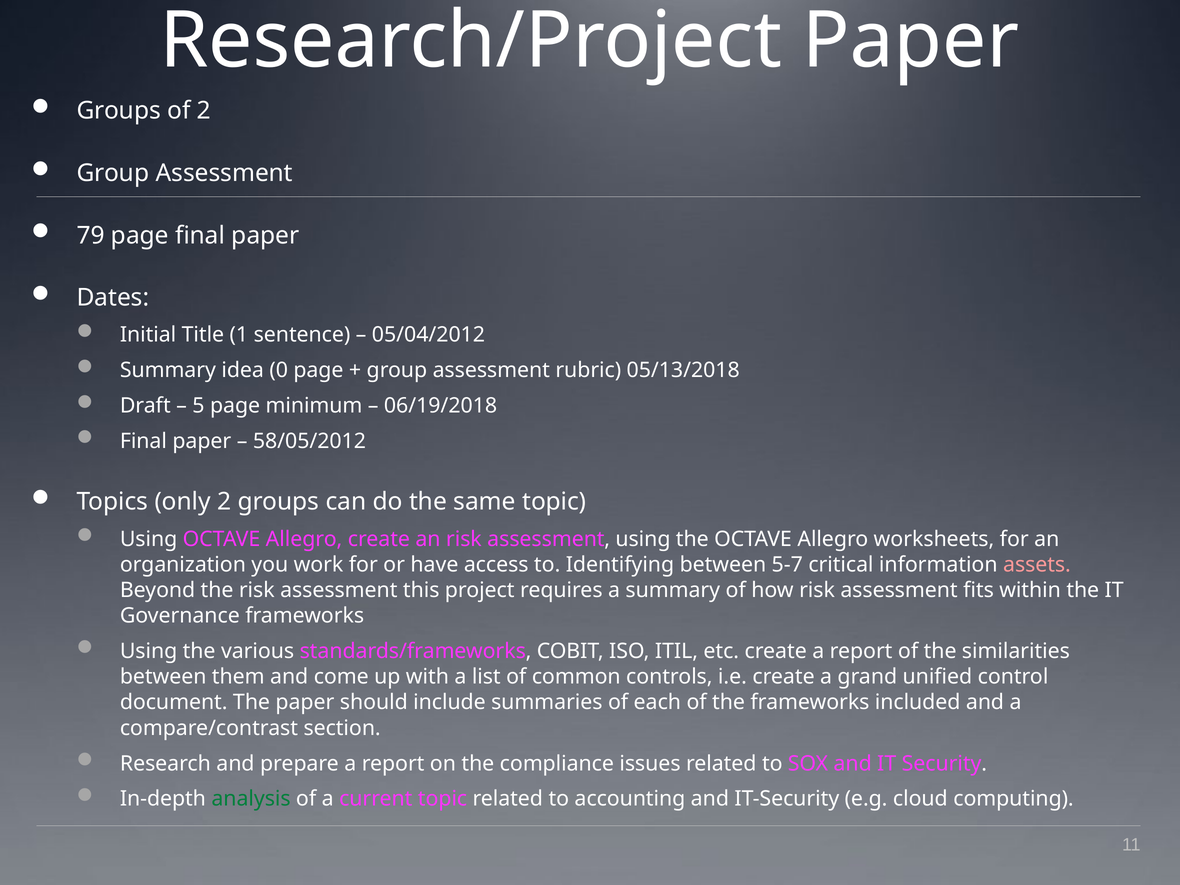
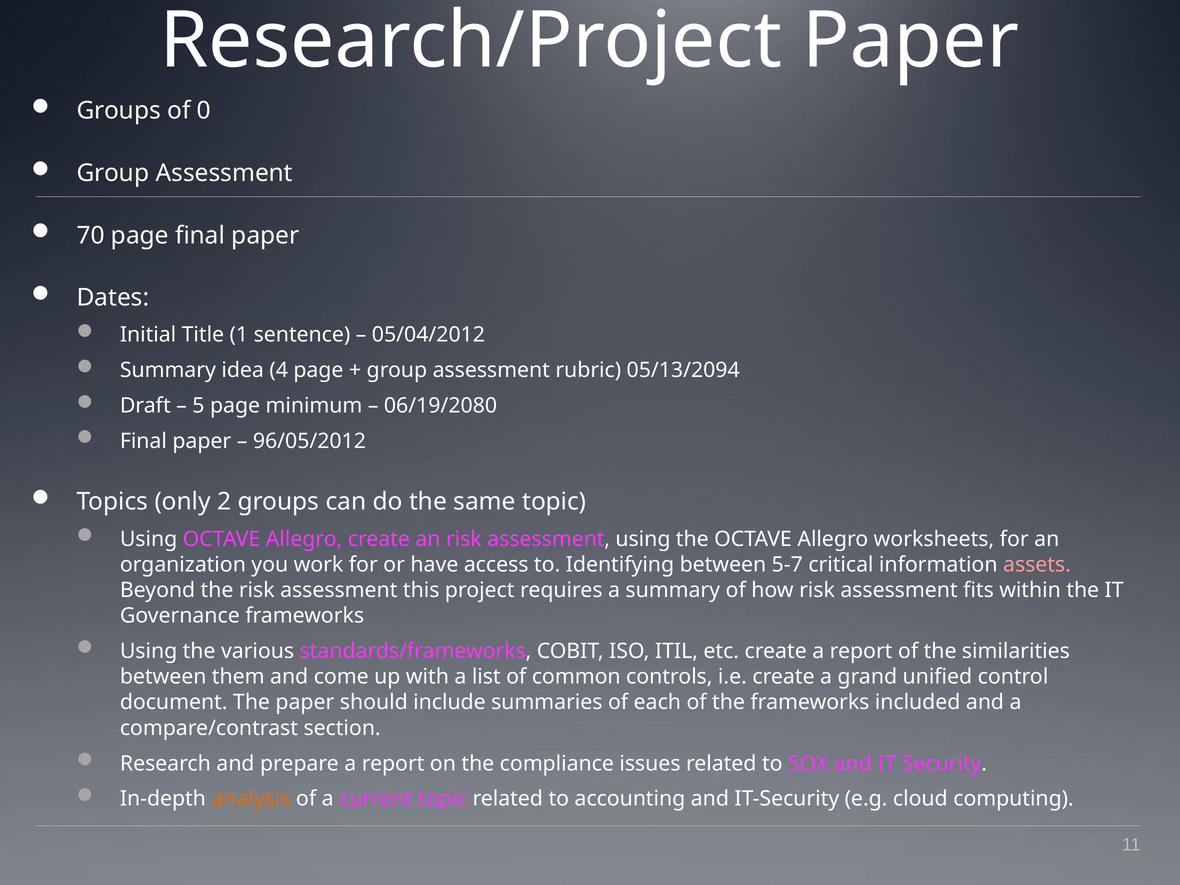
of 2: 2 -> 0 (204, 111)
79: 79 -> 70 (91, 235)
0: 0 -> 4 (279, 370)
05/13/2018: 05/13/2018 -> 05/13/2094 (683, 370)
06/19/2018: 06/19/2018 -> 06/19/2080 (441, 406)
58/05/2012: 58/05/2012 -> 96/05/2012 (309, 441)
analysis colour: green -> orange (251, 799)
